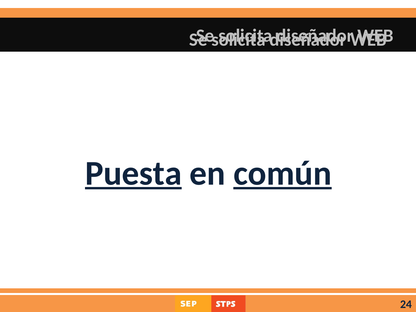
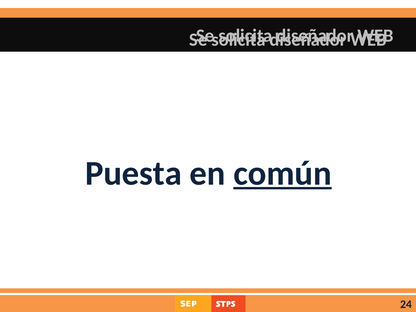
Puesta underline: present -> none (133, 173)
